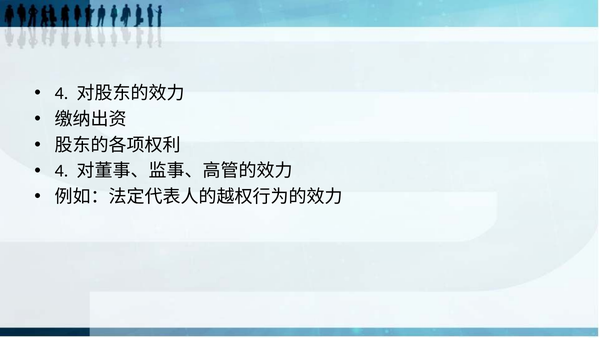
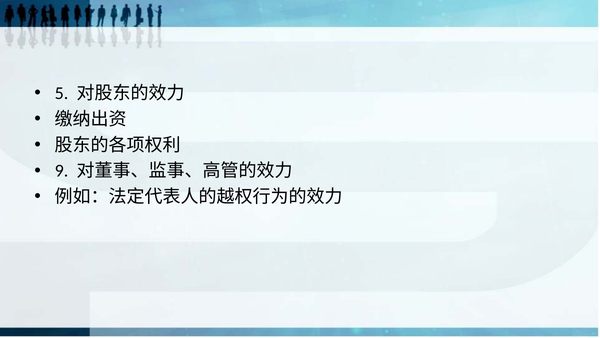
4: 4 -> 5 (61, 93)
4: 4 -> 9 (61, 171)
